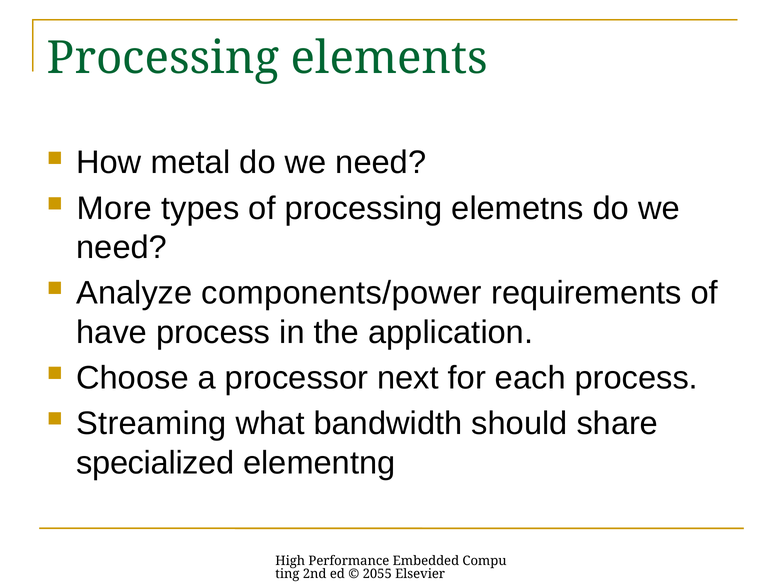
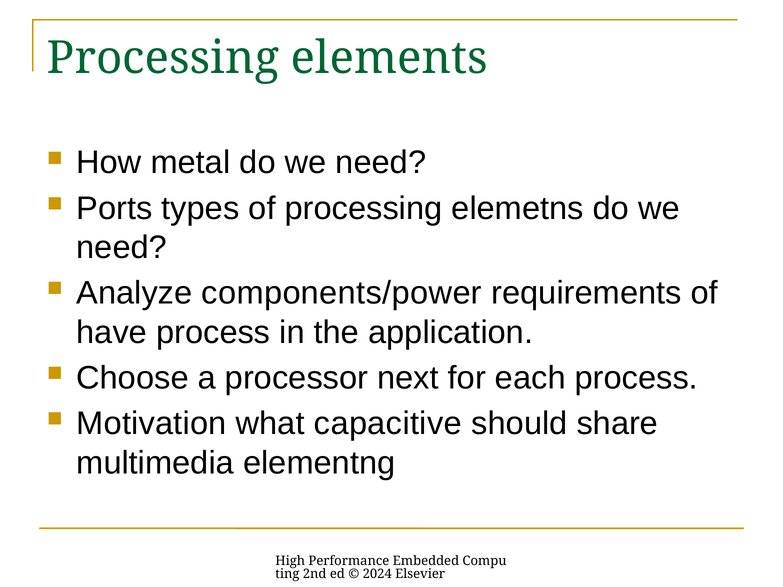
More: More -> Ports (114, 208)
Streaming: Streaming -> Motivation (151, 424)
bandwidth: bandwidth -> capacitive (388, 424)
specialized: specialized -> multimedia (155, 463)
2055: 2055 -> 2024 (377, 574)
